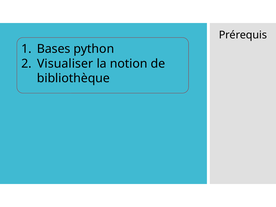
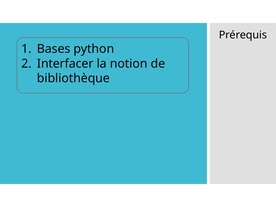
Visualiser: Visualiser -> Interfacer (65, 64)
